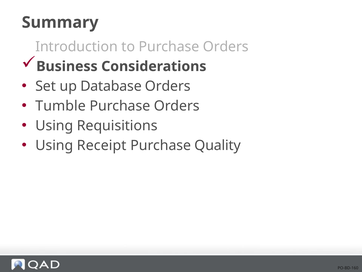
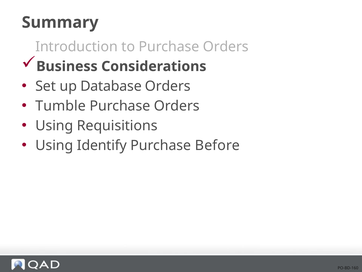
Receipt: Receipt -> Identify (102, 145)
Quality: Quality -> Before (217, 145)
